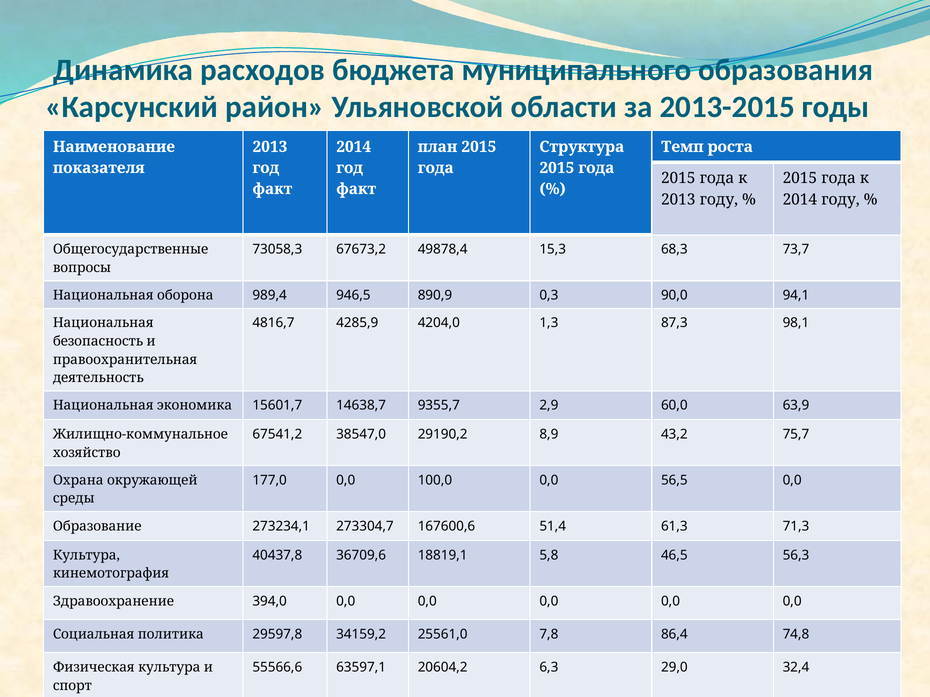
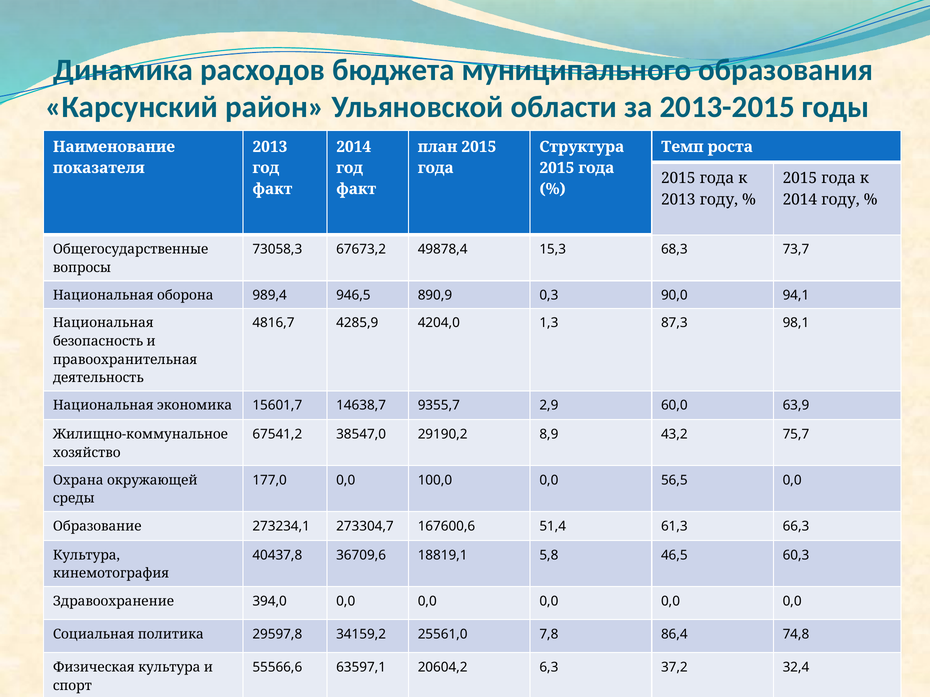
71,3: 71,3 -> 66,3 (796, 527)
56,3: 56,3 -> 60,3 (796, 556)
29,0: 29,0 -> 37,2 (674, 668)
